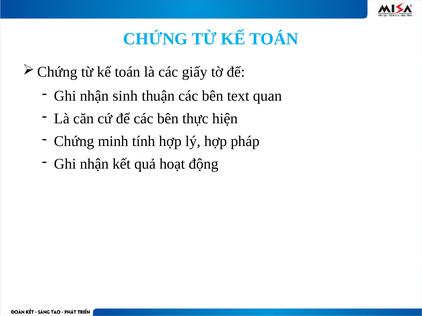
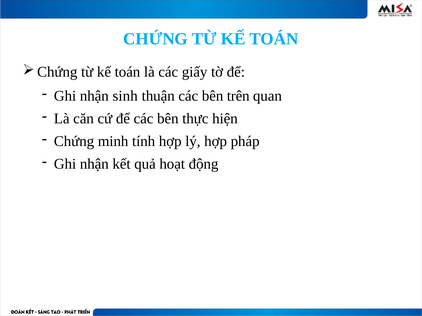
text: text -> trên (238, 96)
